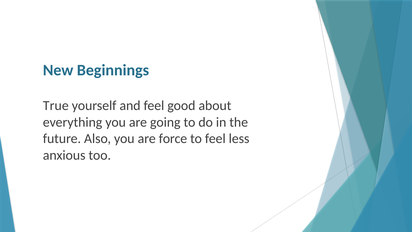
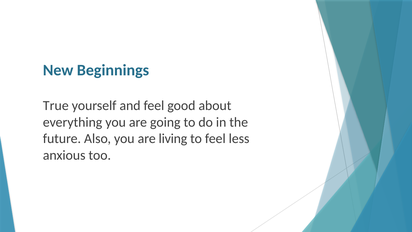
force: force -> living (173, 139)
